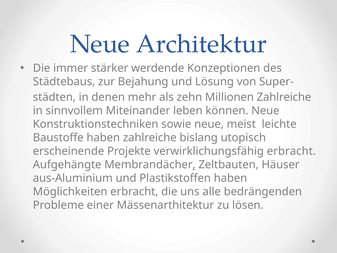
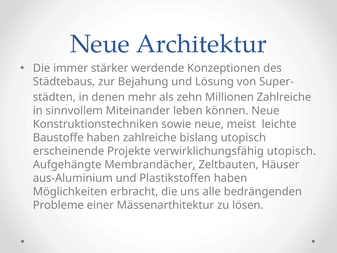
verwirklichungsfähig erbracht: erbracht -> utopisch (291, 151)
